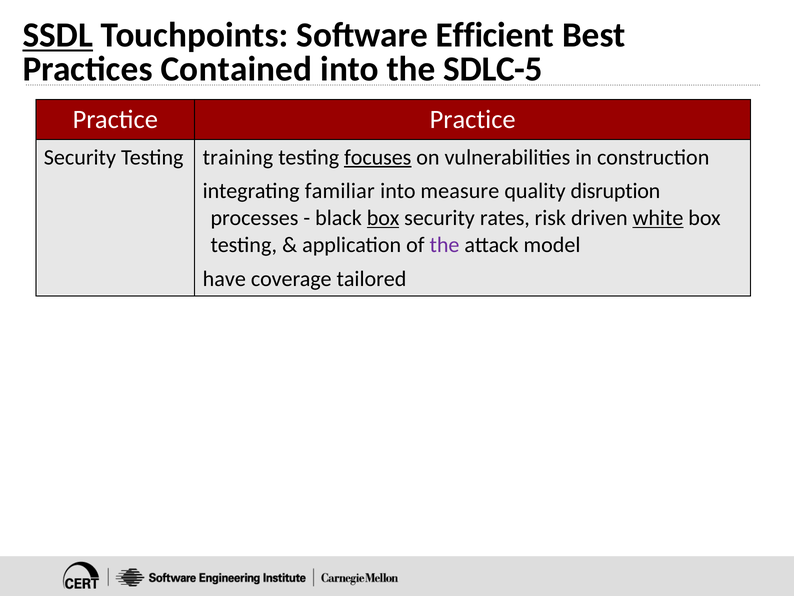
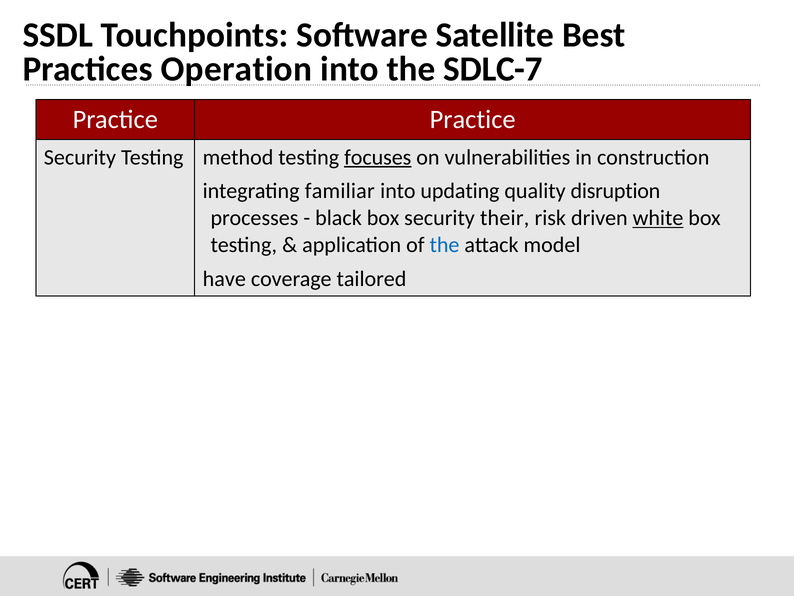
SSDL underline: present -> none (58, 35)
Efficient: Efficient -> Satellite (495, 35)
Contained: Contained -> Operation (236, 69)
SDLC-5: SDLC-5 -> SDLC-7 (493, 69)
training: training -> method (238, 157)
measure: measure -> updating (460, 191)
box underline: present -> none (383, 218)
rates: rates -> their (505, 218)
the colour: purple -> blue (444, 245)
